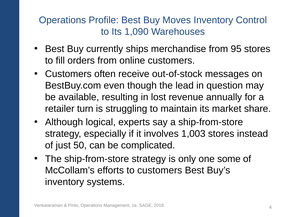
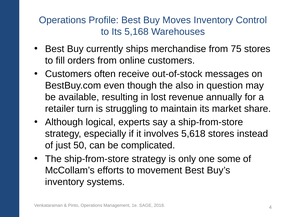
1,090: 1,090 -> 5,168 (136, 32)
95: 95 -> 75 (236, 49)
lead: lead -> also (185, 85)
1,003: 1,003 -> 5,618 (193, 134)
to customers: customers -> movement (160, 170)
